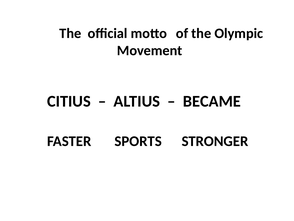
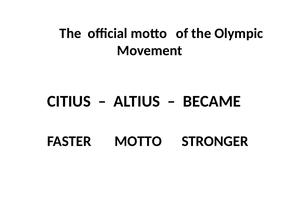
FASTER SPORTS: SPORTS -> MOTTO (138, 141)
